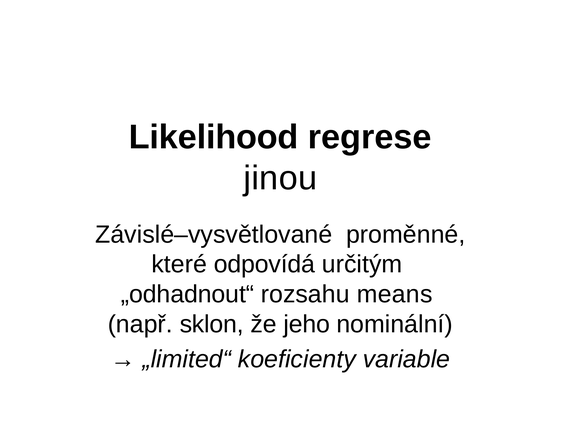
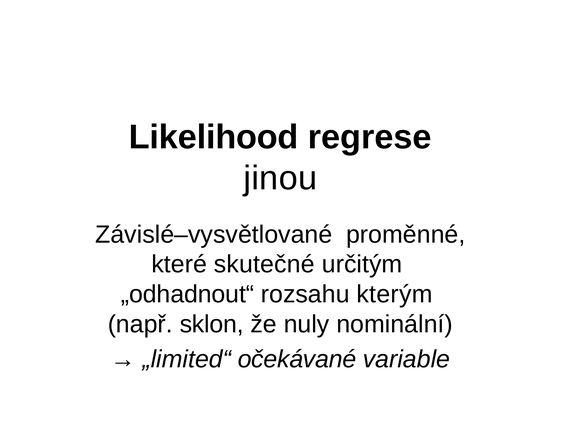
odpovídá: odpovídá -> skutečné (264, 264)
means: means -> kterým (395, 294)
jeho: jeho -> nuly (307, 324)
koeficienty: koeficienty -> očekávané (297, 359)
